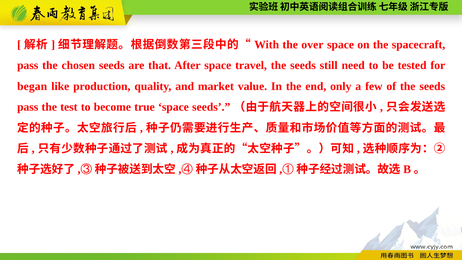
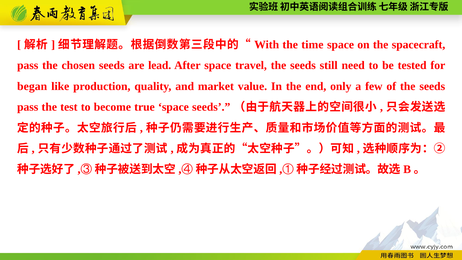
over: over -> time (312, 45)
that: that -> lead (160, 65)
